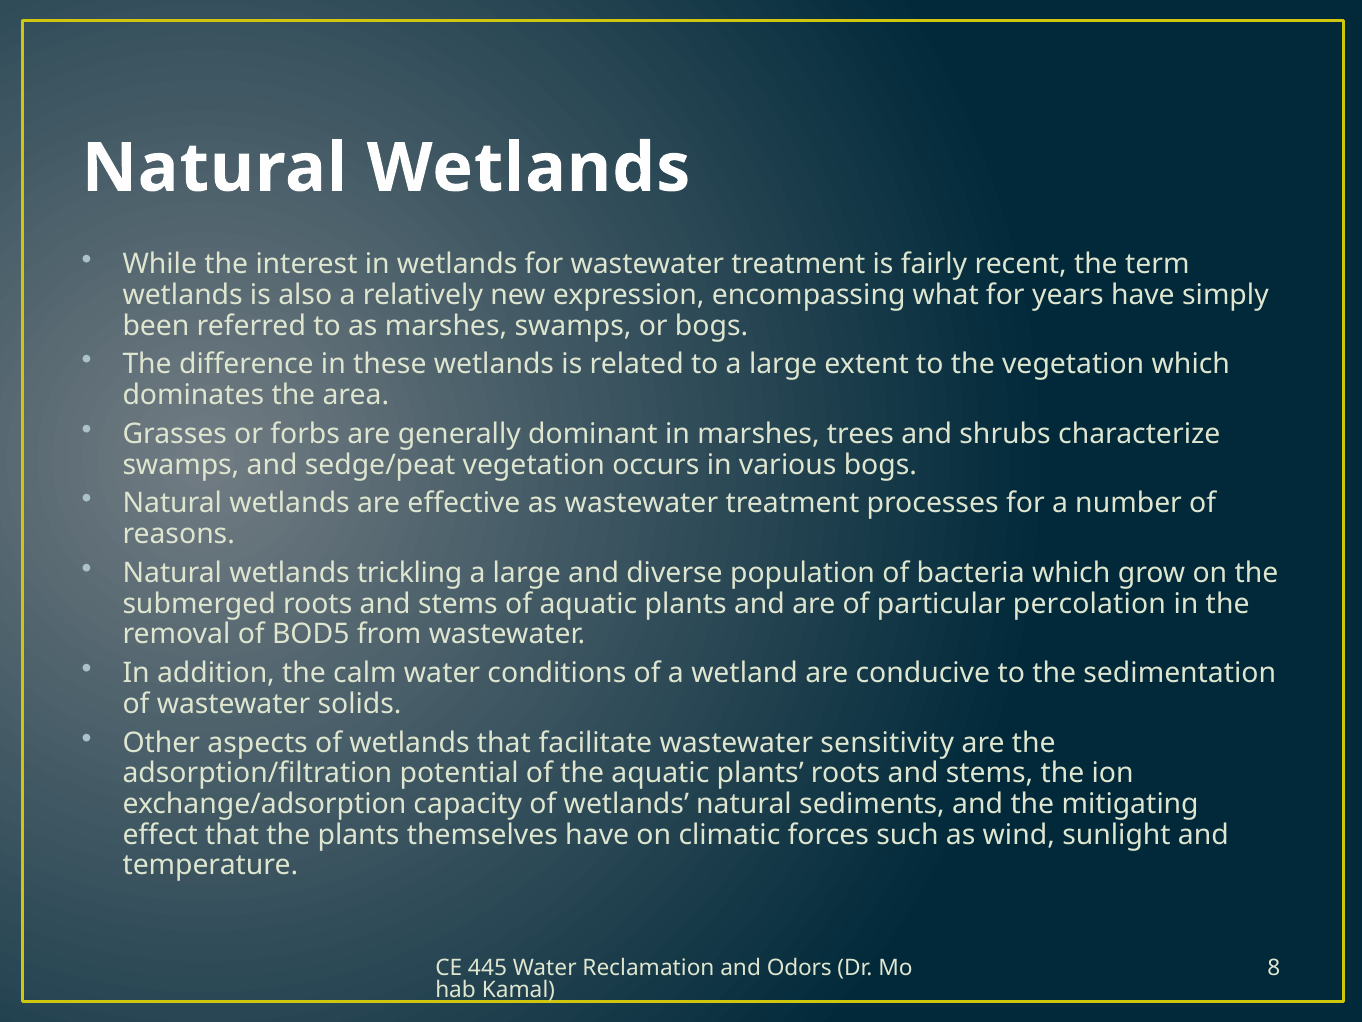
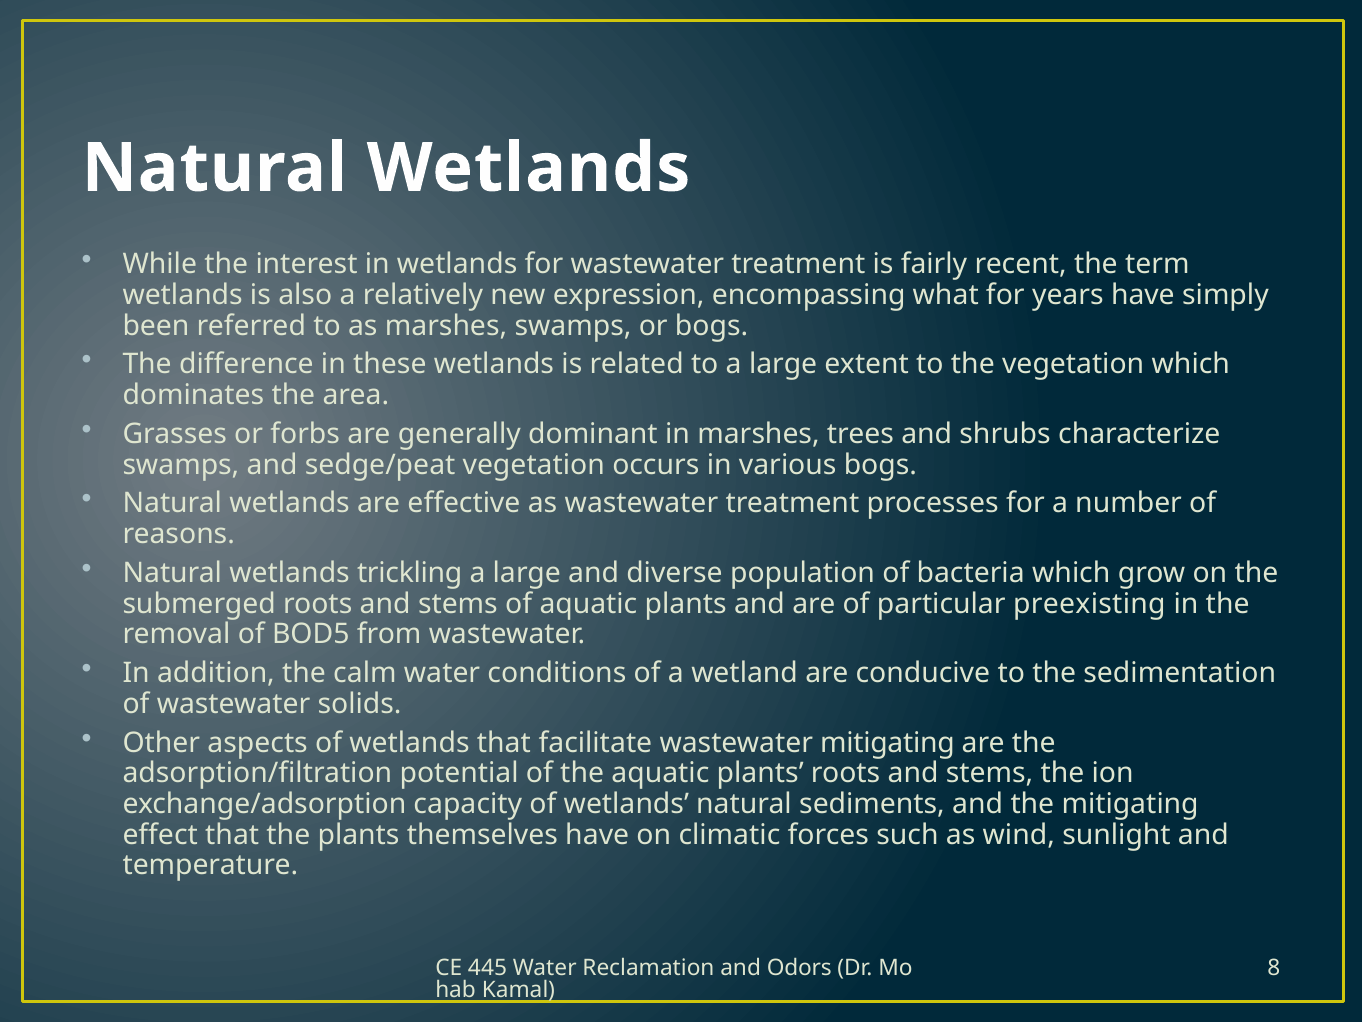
percolation: percolation -> preexisting (1089, 603)
wastewater sensitivity: sensitivity -> mitigating (887, 742)
